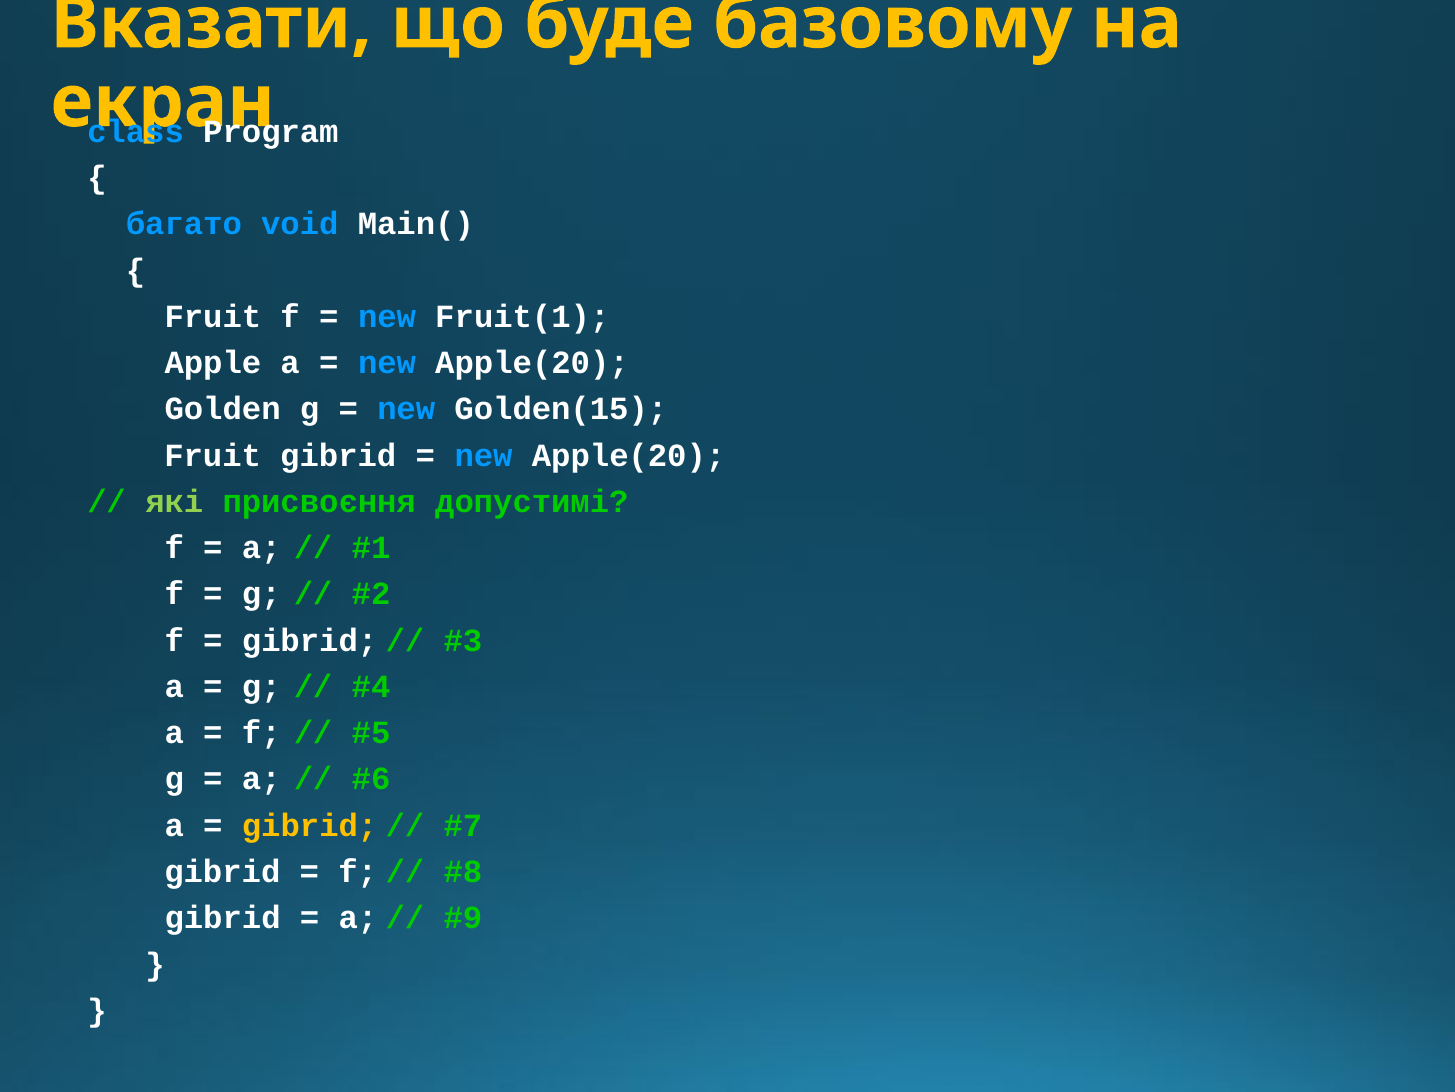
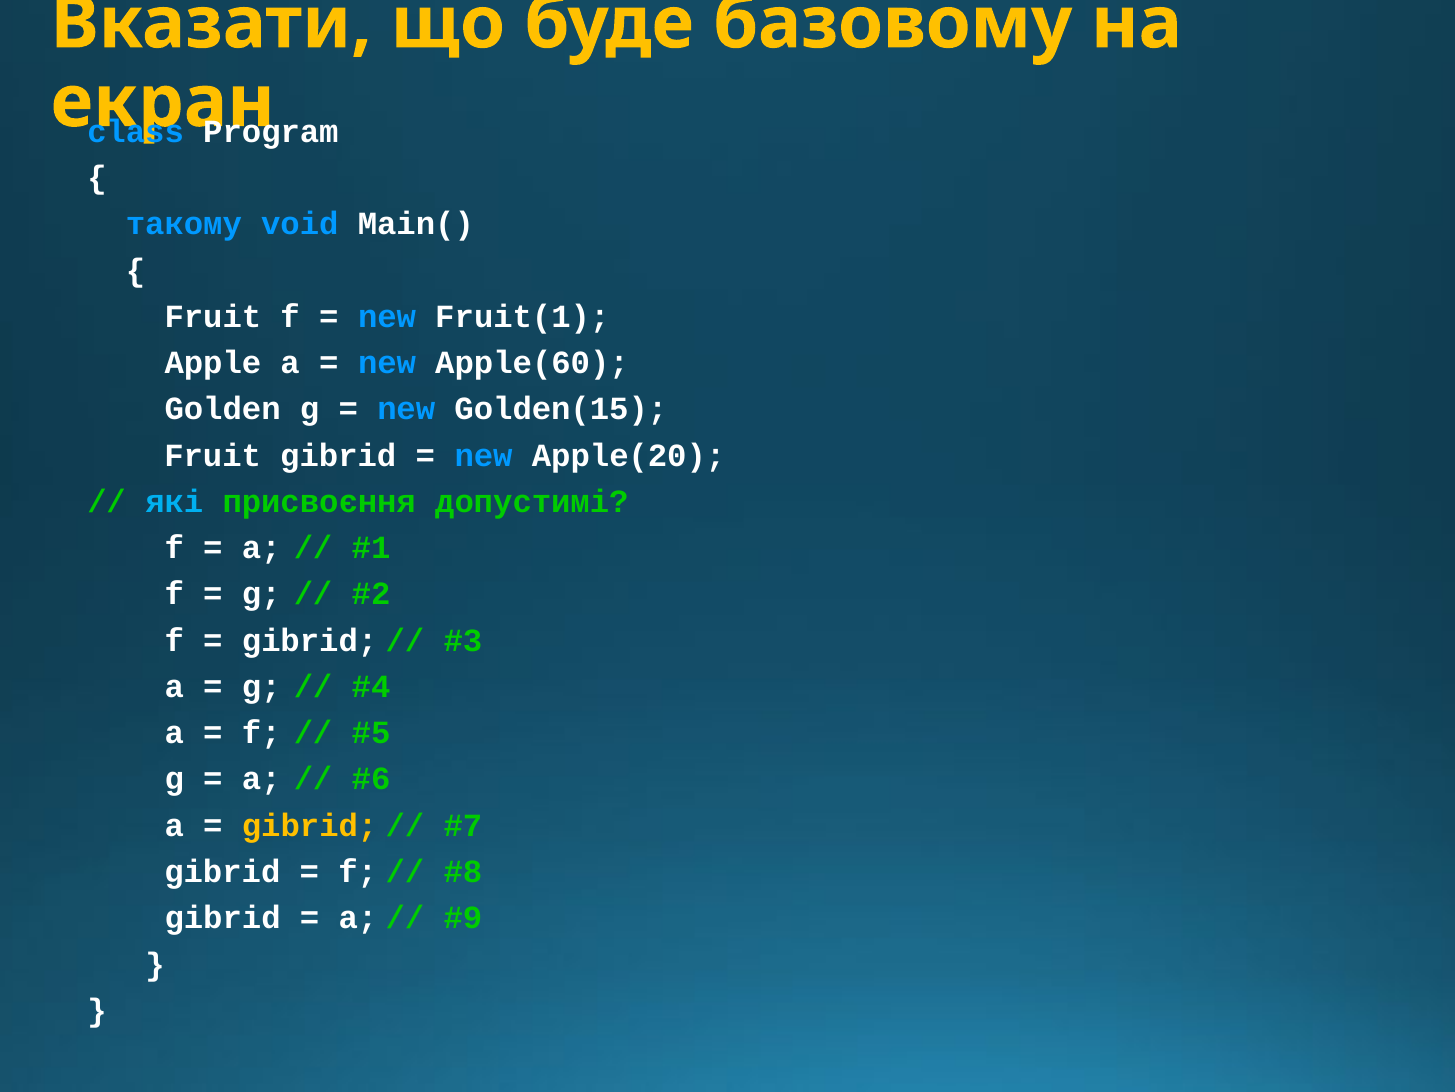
багато: багато -> такому (184, 224)
Apple(20: Apple(20 -> Apple(60 (532, 363)
які colour: light green -> light blue (174, 501)
